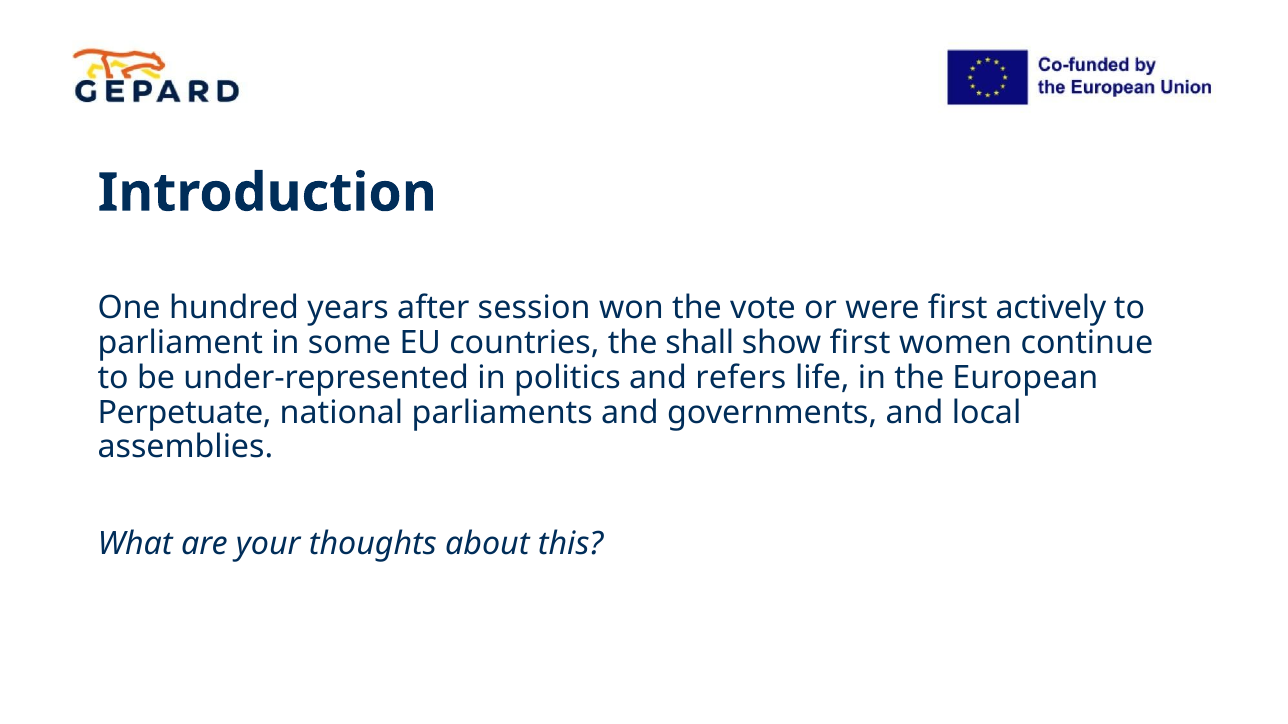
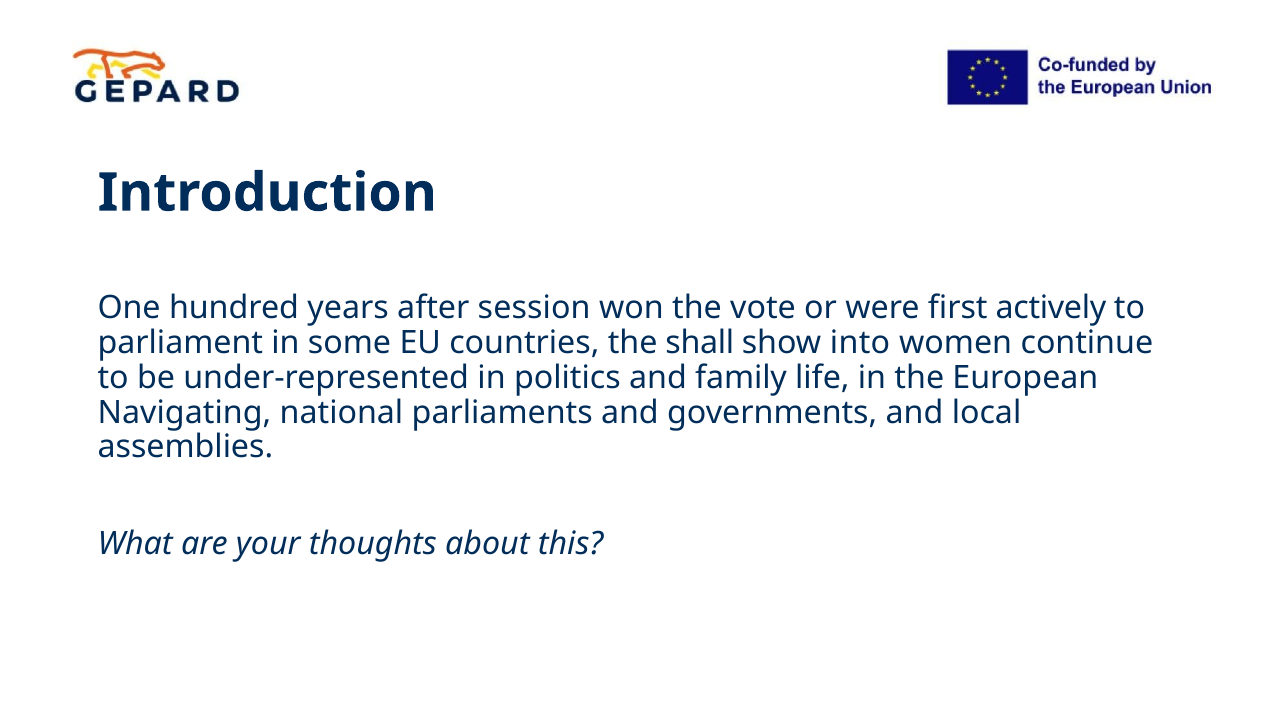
show first: first -> into (860, 343)
refers: refers -> family (741, 378)
Perpetuate: Perpetuate -> Navigating (184, 413)
